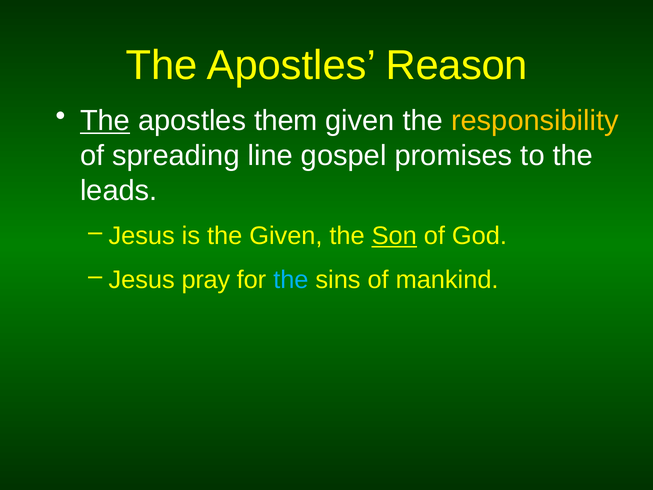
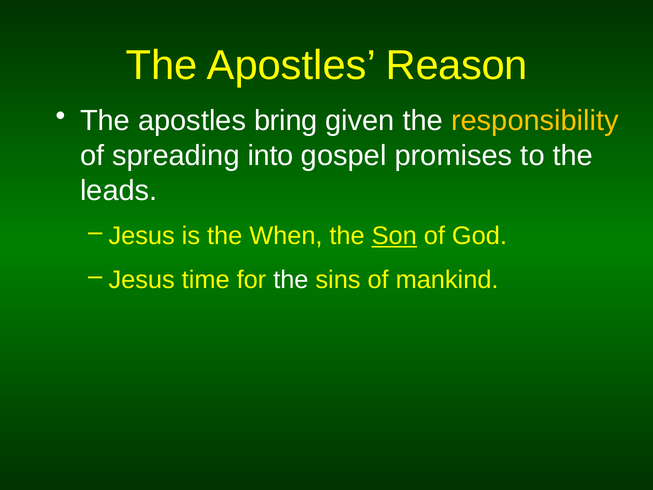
The underline: present -> none (105, 121)
them: them -> bring (286, 121)
line: line -> into (270, 155)
the Given: Given -> When (286, 236)
pray: pray -> time (206, 280)
the colour: light blue -> white (291, 280)
